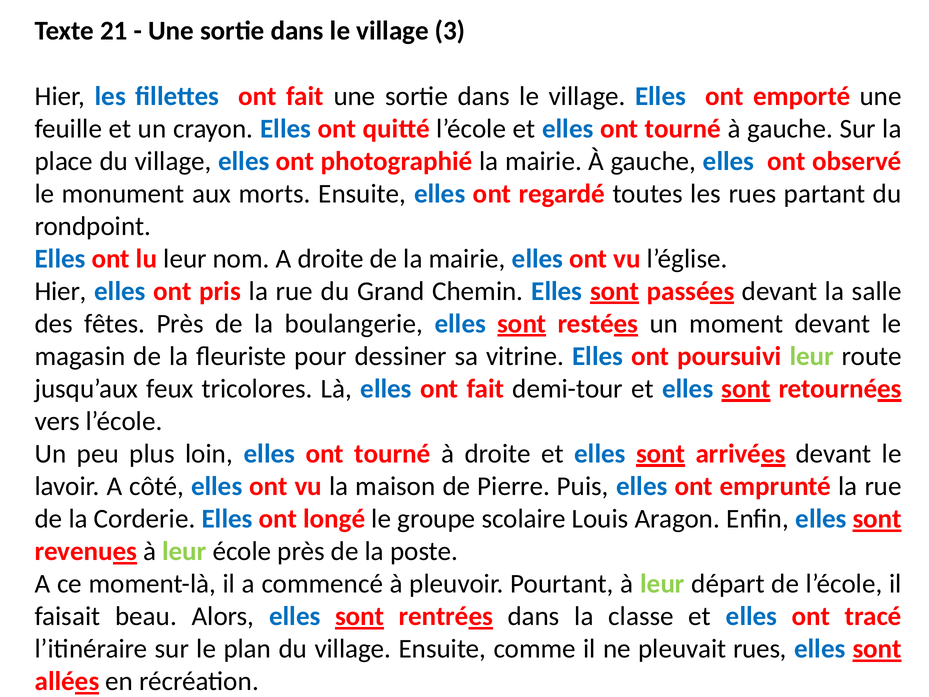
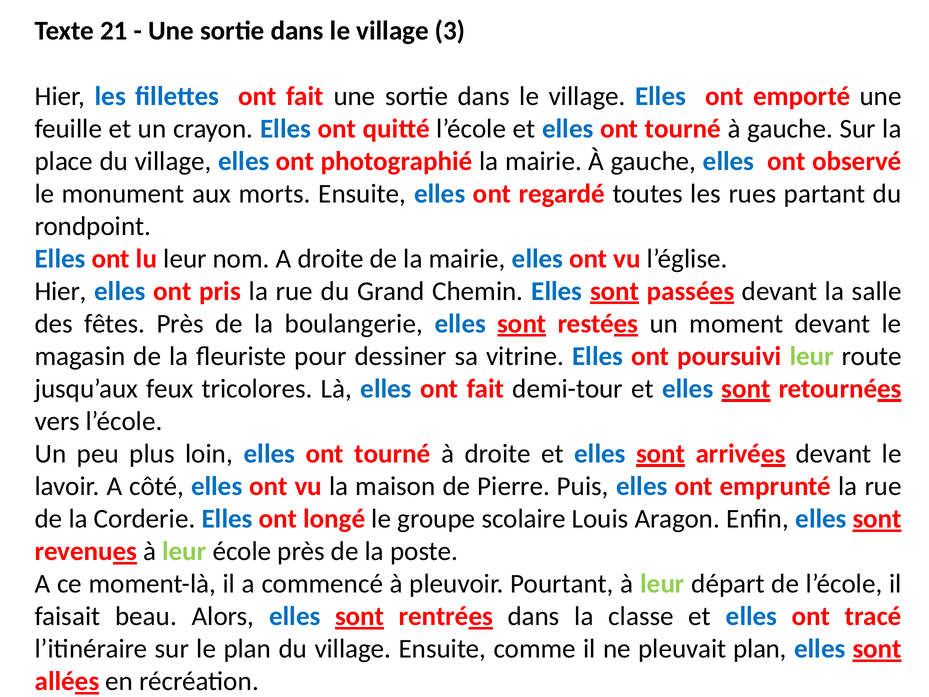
pleuvait rues: rues -> plan (760, 649)
